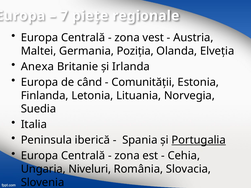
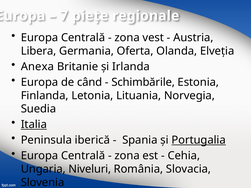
Maltei: Maltei -> Libera (39, 51)
Poziţia: Poziţia -> Oferta (135, 51)
Comunităţii: Comunităţii -> Schimbările (143, 82)
Italia underline: none -> present (34, 125)
